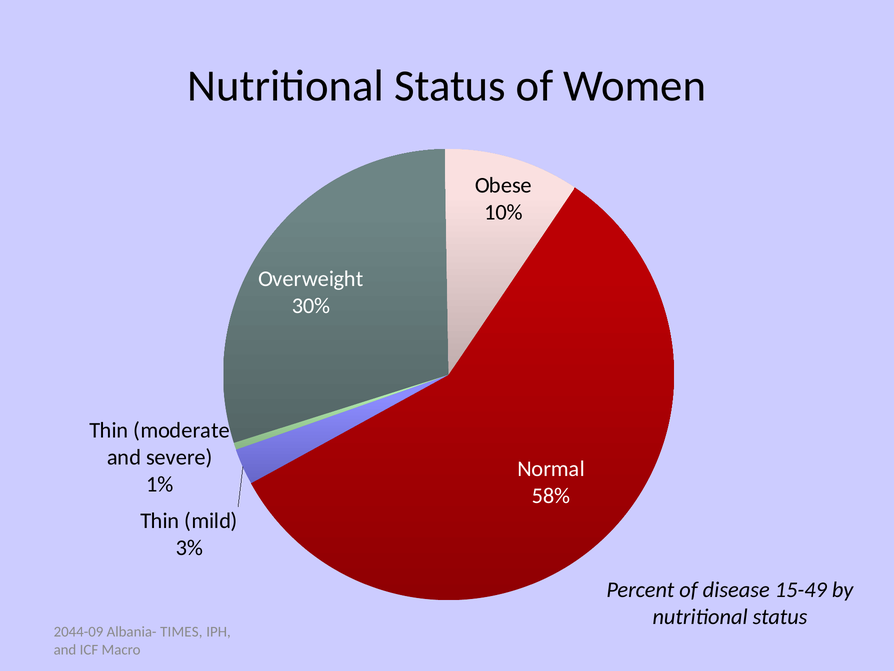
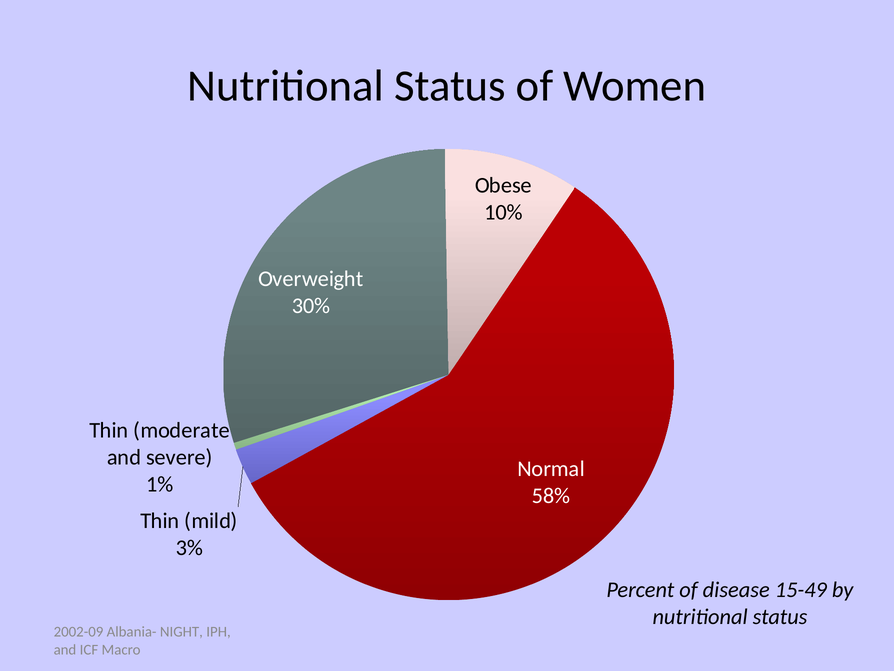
2044-09: 2044-09 -> 2002-09 (79, 631)
TIMES: TIMES -> NIGHT (181, 631)
